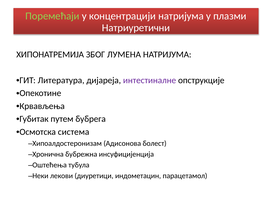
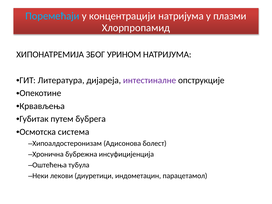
Поремећаји colour: light green -> light blue (52, 16)
Натриуретични: Натриуретични -> Хлорпропамид (136, 28)
ЛУМЕНА: ЛУМЕНА -> УРИНОМ (124, 55)
